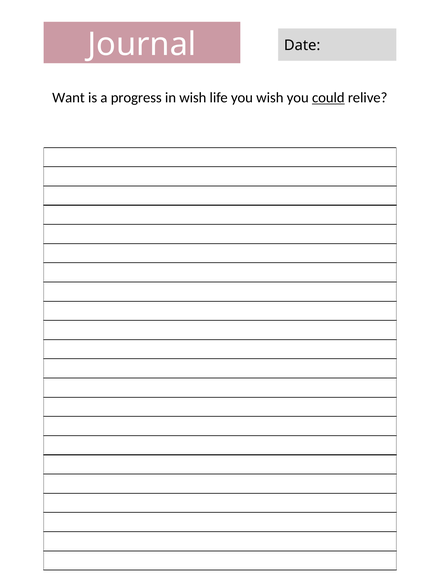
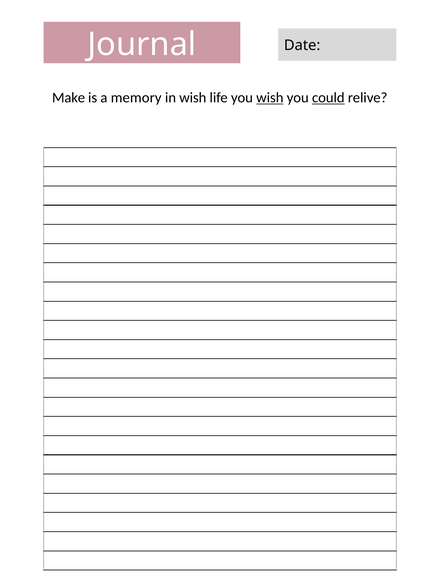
Want: Want -> Make (69, 98)
progress: progress -> memory (136, 98)
wish underline: none -> present (270, 98)
